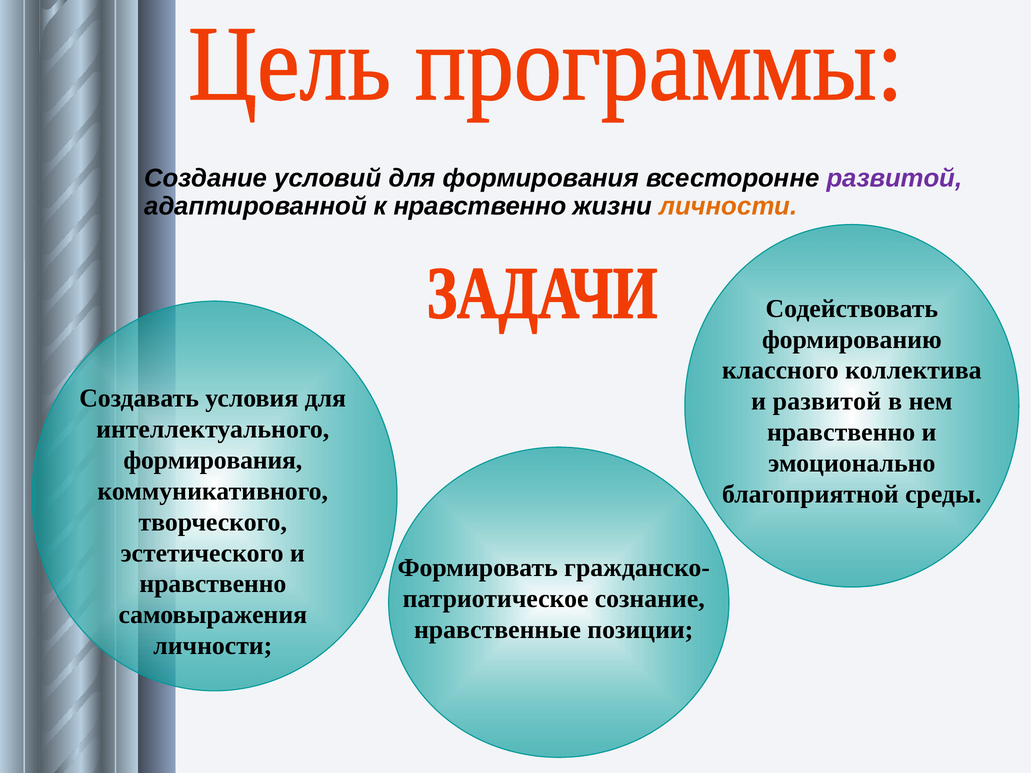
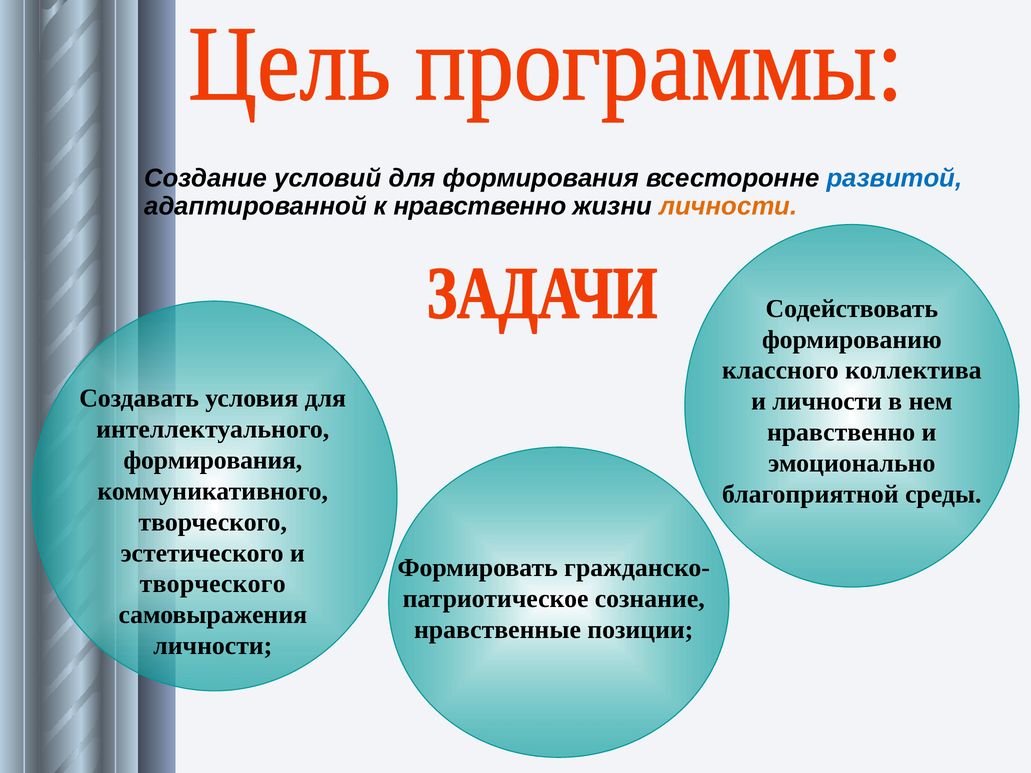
развитой colour: purple -> blue (894, 178)
и развитой: развитой -> личности (827, 402)
нравственно: нравственно -> творческого (213, 584)
